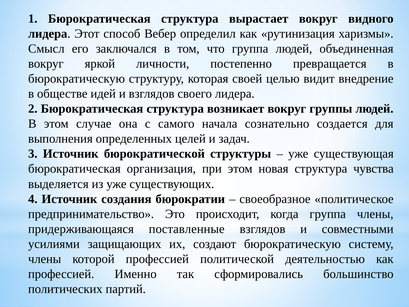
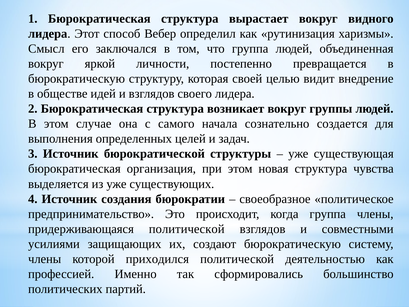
придерживающаяся поставленные: поставленные -> политической (187, 229)
которой профессией: профессией -> приходился (157, 259)
